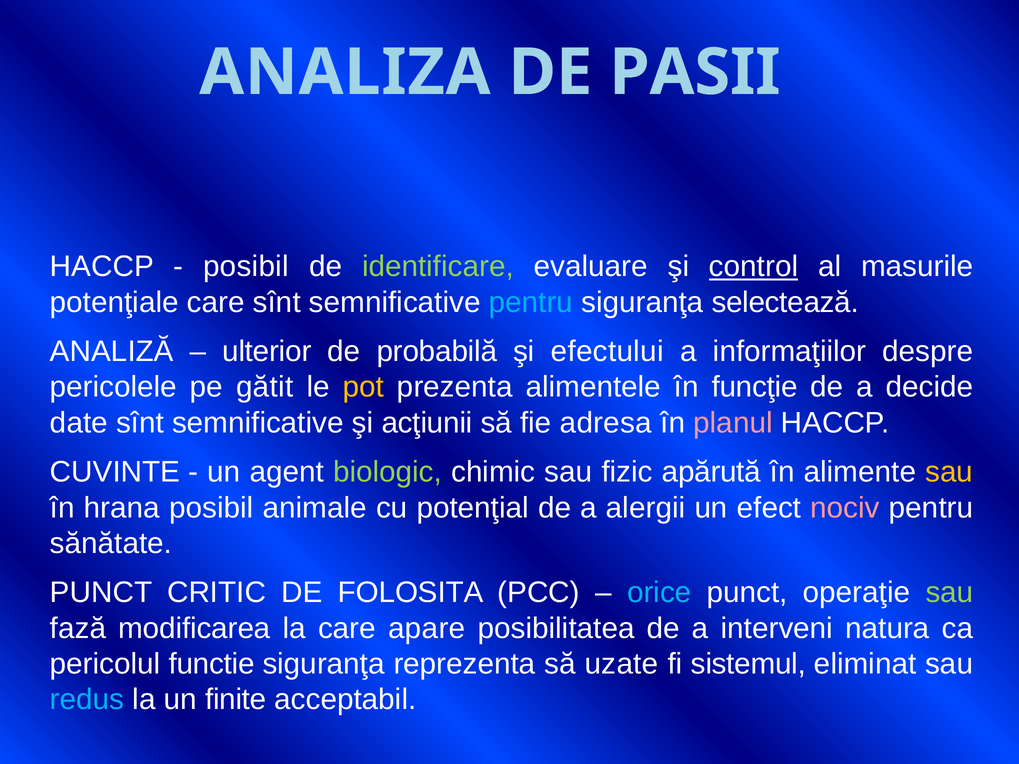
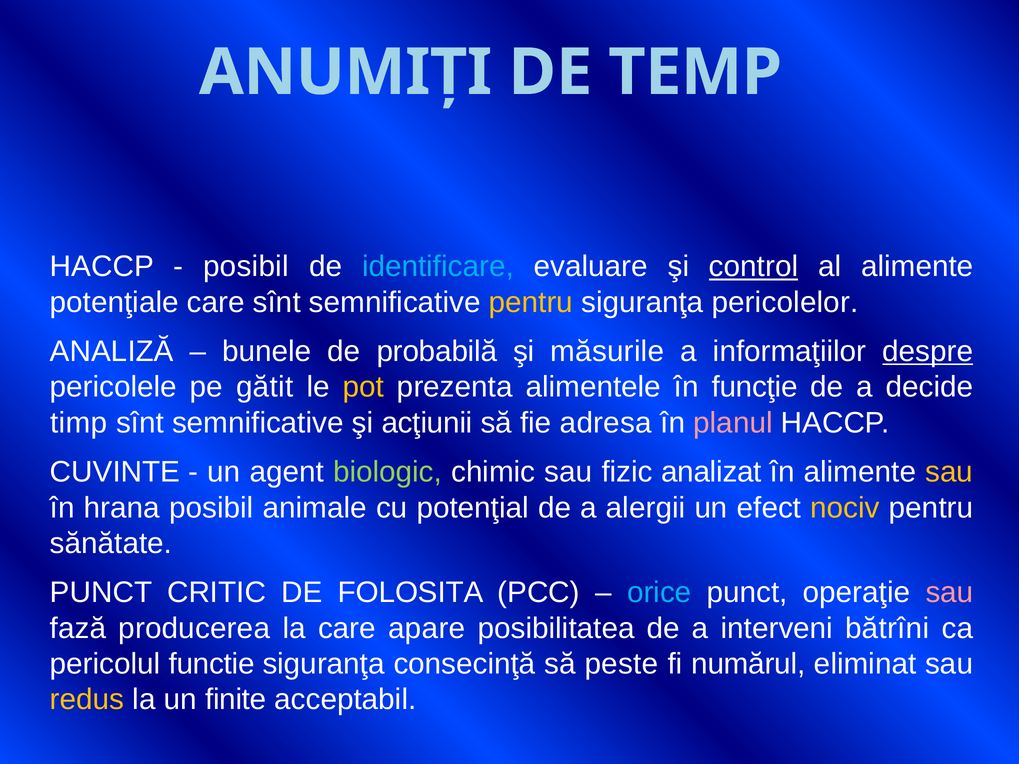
ANALIZA: ANALIZA -> ANUMIŢI (346, 73)
PASII: PASII -> TEMP (695, 73)
identificare colour: light green -> light blue (438, 267)
al masurile: masurile -> alimente (917, 267)
pentru colour: light blue -> yellow (531, 302)
selectează: selectează -> pericolelor (785, 302)
ulterior: ulterior -> bunele (267, 352)
efectului: efectului -> măsurile (607, 352)
despre underline: none -> present (928, 352)
date: date -> timp (79, 423)
apărută: apărută -> analizat (711, 472)
nociv colour: pink -> yellow (845, 508)
sau colour: light green -> pink (949, 593)
modificarea: modificarea -> producerea (194, 628)
natura: natura -> bătrîni (887, 628)
reprezenta: reprezenta -> consecinţă (465, 664)
uzate: uzate -> peste (622, 664)
sistemul: sistemul -> numărul (748, 664)
redus colour: light blue -> yellow (87, 700)
